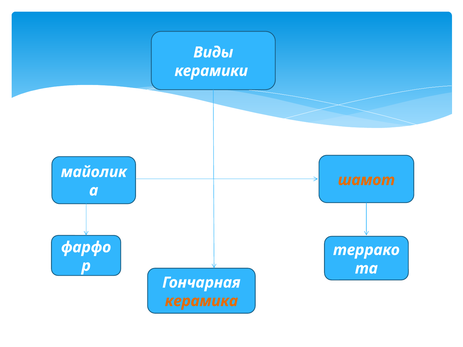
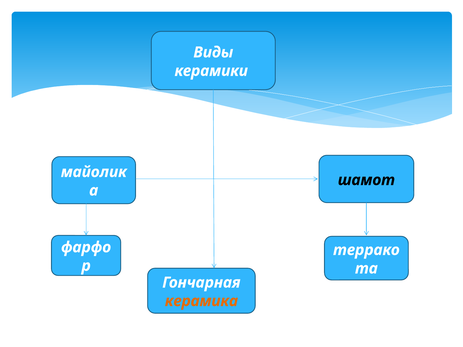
шамот colour: orange -> black (366, 180)
